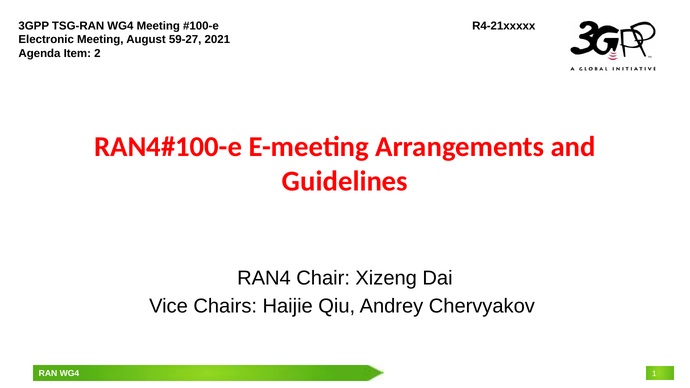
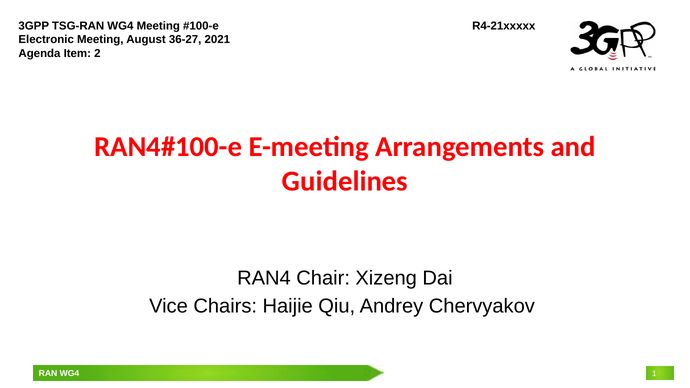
59-27: 59-27 -> 36-27 (185, 40)
